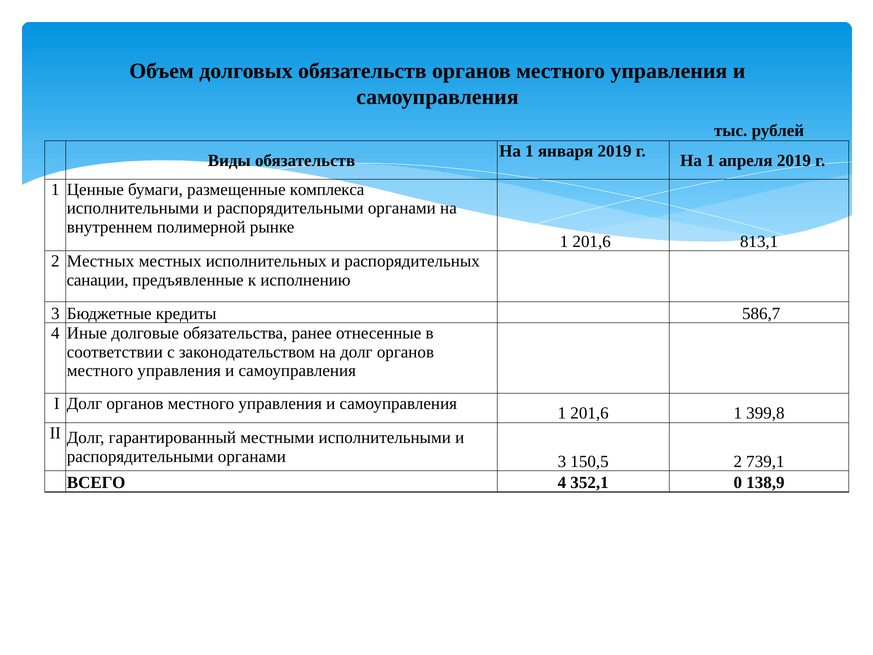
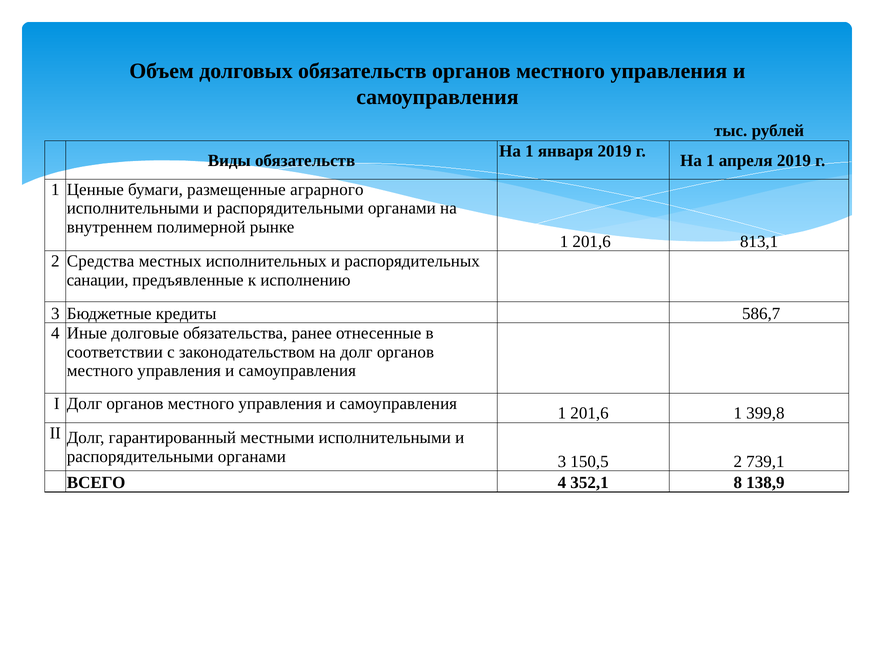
комплекса: комплекса -> аграрного (327, 189)
2 Местных: Местных -> Средства (101, 261)
0: 0 -> 8 (738, 483)
